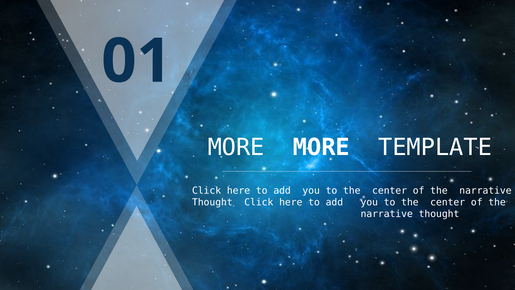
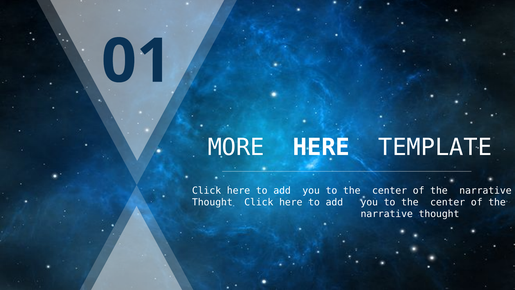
MORE: MORE -> HERE (321, 147)
